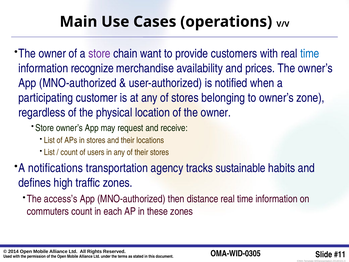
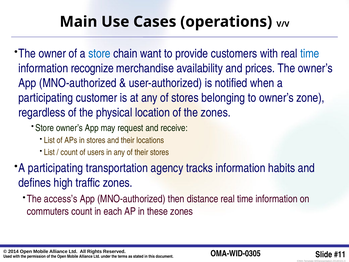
store colour: purple -> blue (99, 54)
of the owner: owner -> zones (216, 113)
notifications: notifications -> participating (56, 168)
tracks sustainable: sustainable -> information (241, 168)
